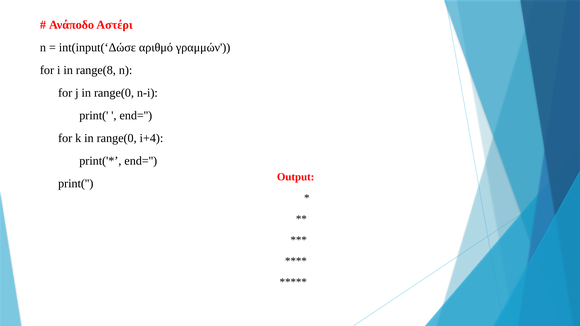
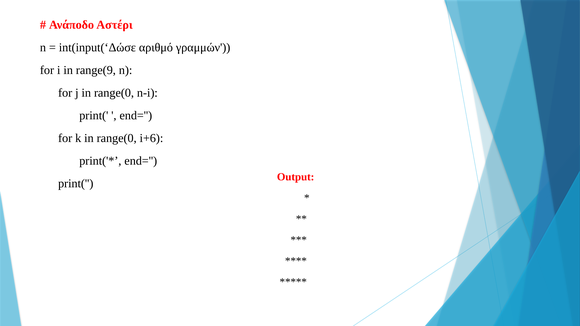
range(8: range(8 -> range(9 (96, 70)
i+4: i+4 -> i+6 (151, 138)
